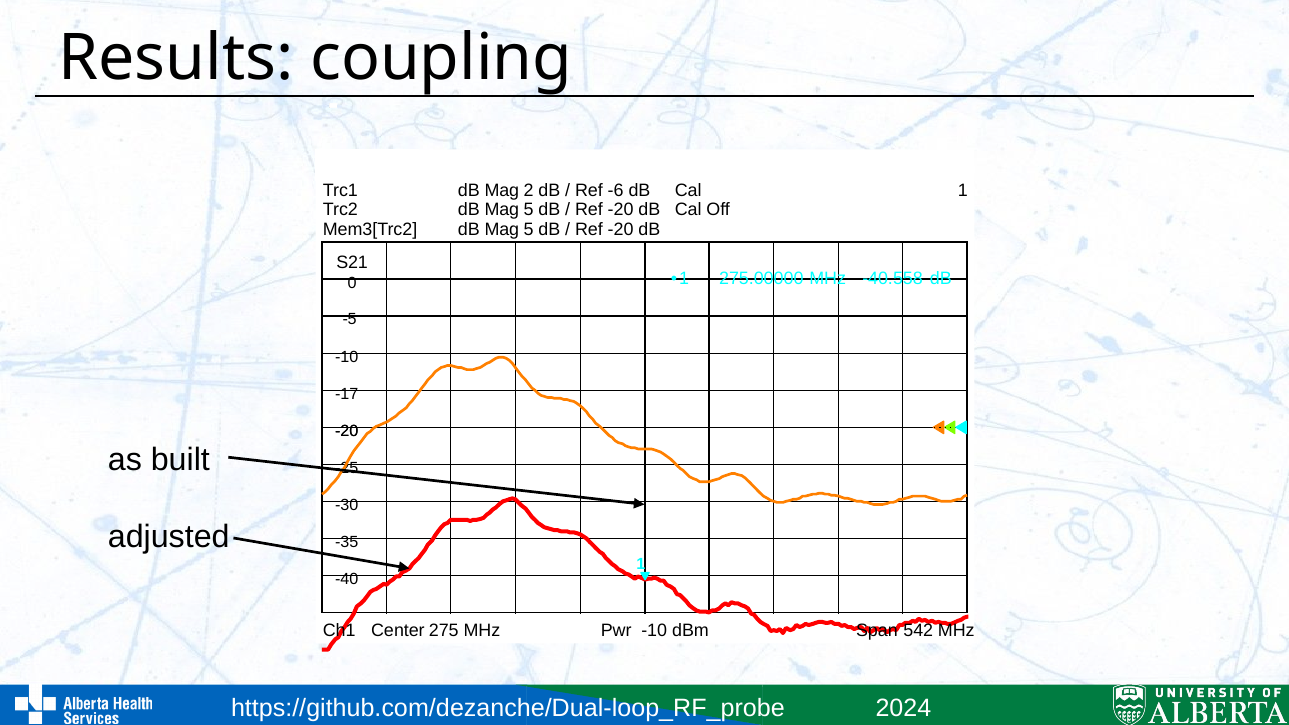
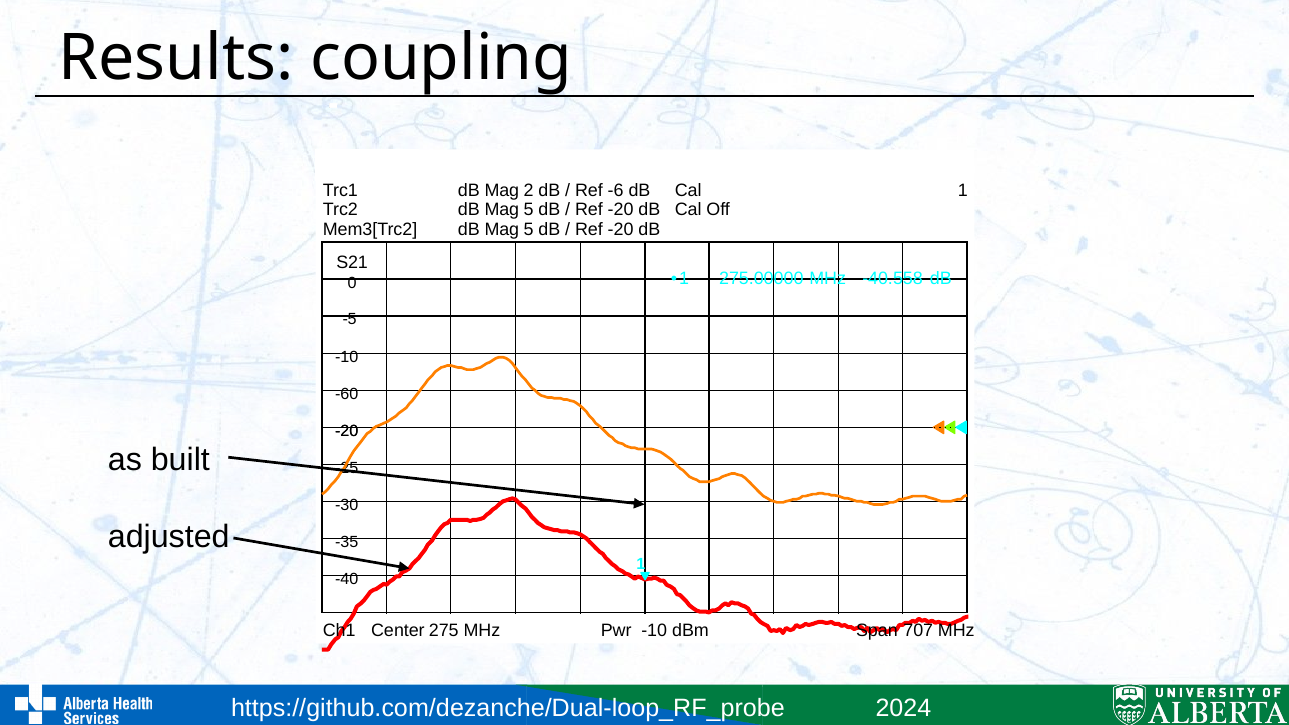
-17: -17 -> -60 (347, 394)
542: 542 -> 707 (918, 631)
